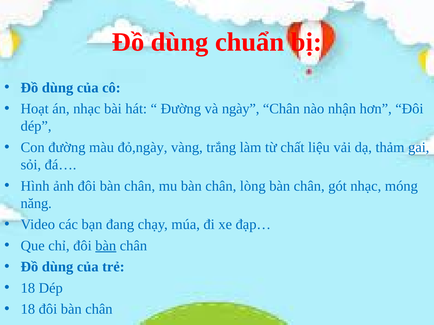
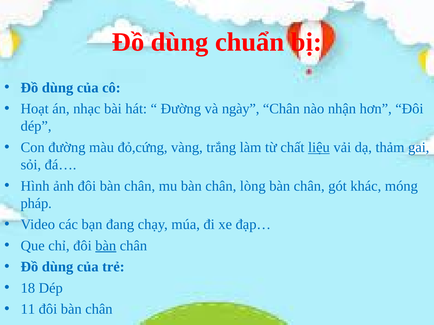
đỏ,ngày: đỏ,ngày -> đỏ,cứng (143, 148)
liệu underline: none -> present (319, 148)
gót nhạc: nhạc -> khác (366, 186)
năng: năng -> pháp (36, 204)
18: 18 -> 11 (28, 310)
